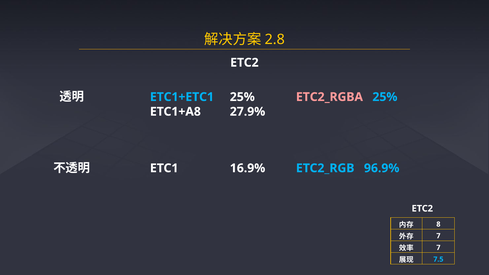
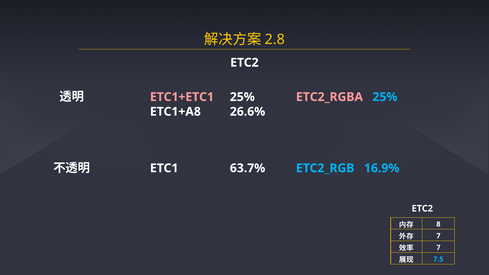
ETC1+ETC1 colour: light blue -> pink (182, 97)
27.9%: 27.9% -> 26.6% (248, 112)
16.9%: 16.9% -> 63.7% (248, 168)
96.9%: 96.9% -> 16.9% (382, 168)
